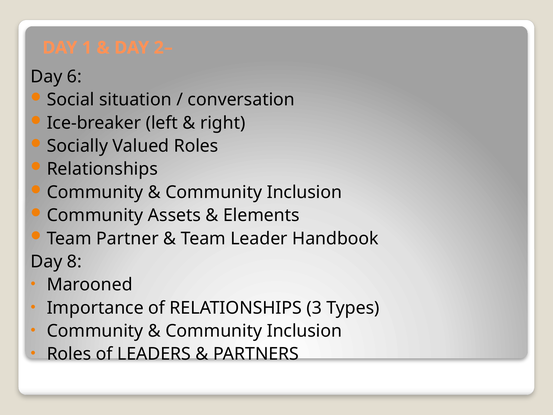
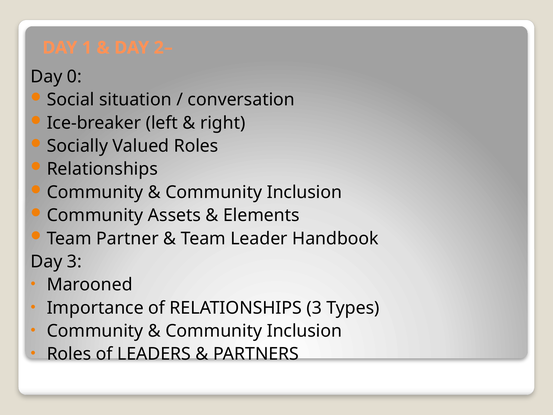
6: 6 -> 0 (74, 77)
Day 8: 8 -> 3 (74, 261)
